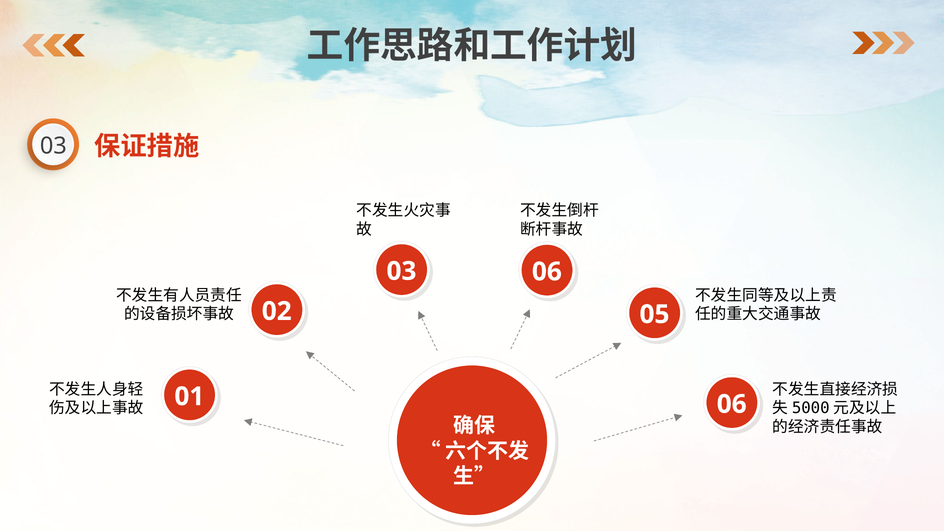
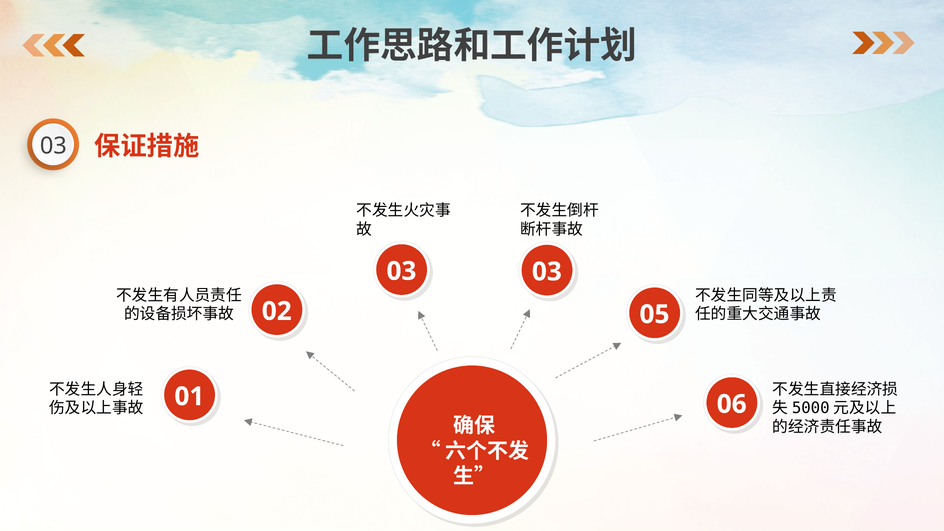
06: 06 -> 03 (547, 272)
